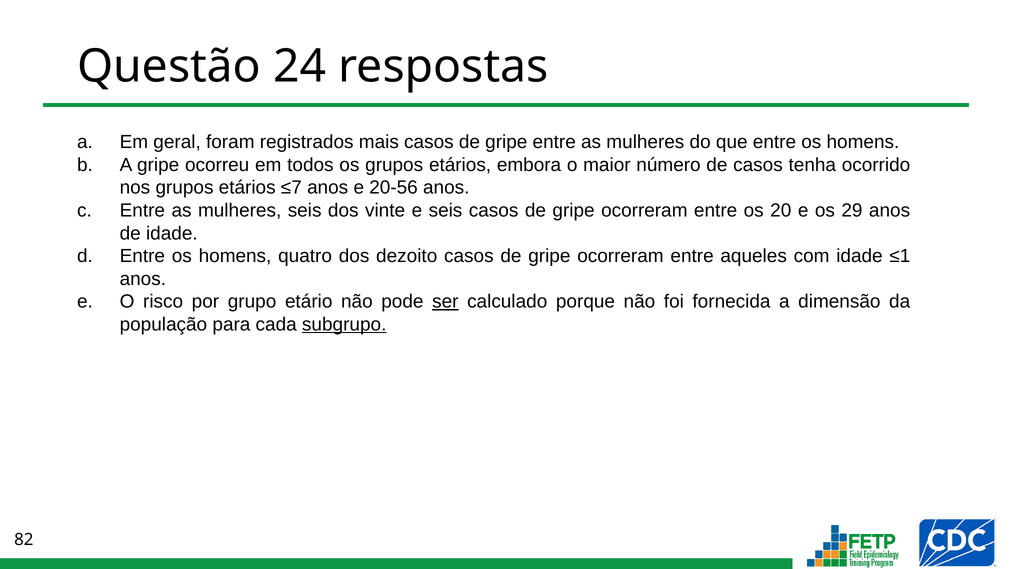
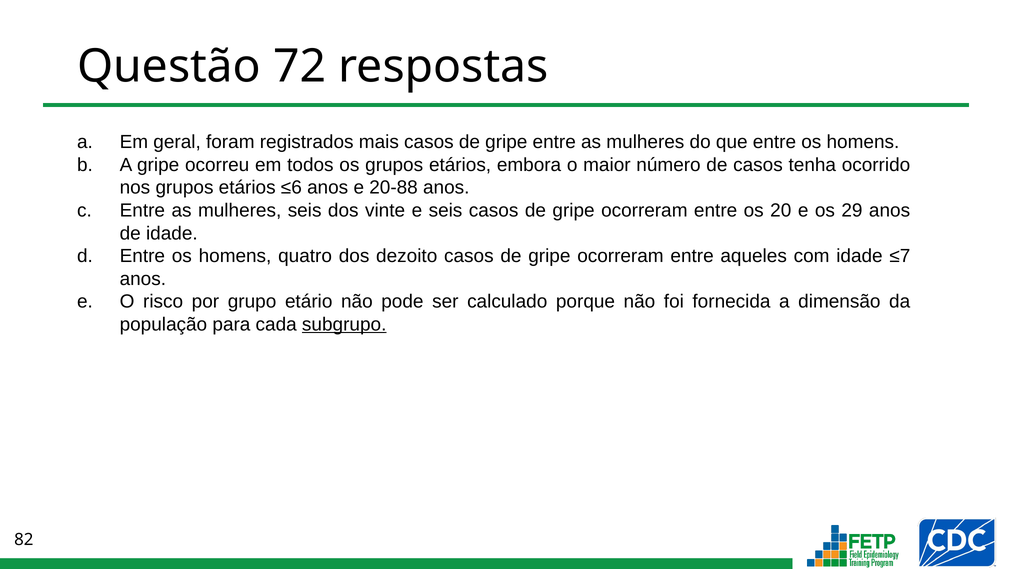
24: 24 -> 72 (300, 66)
≤7: ≤7 -> ≤6 (291, 188)
20-56: 20-56 -> 20-88 (394, 188)
≤1: ≤1 -> ≤7 (900, 256)
ser underline: present -> none (445, 302)
